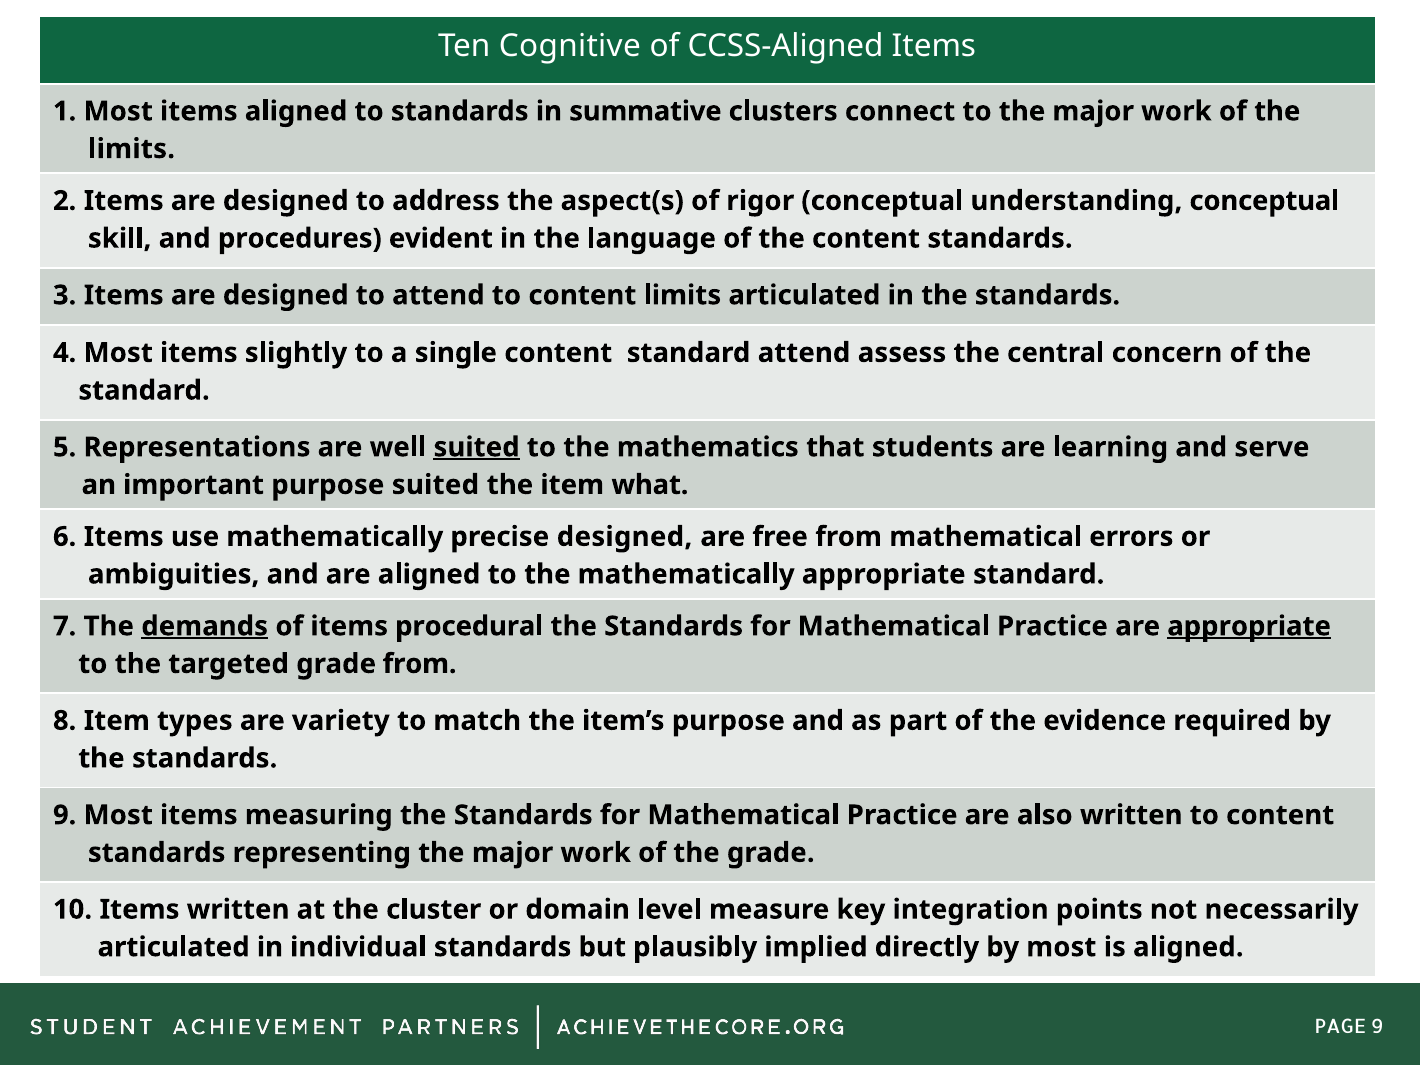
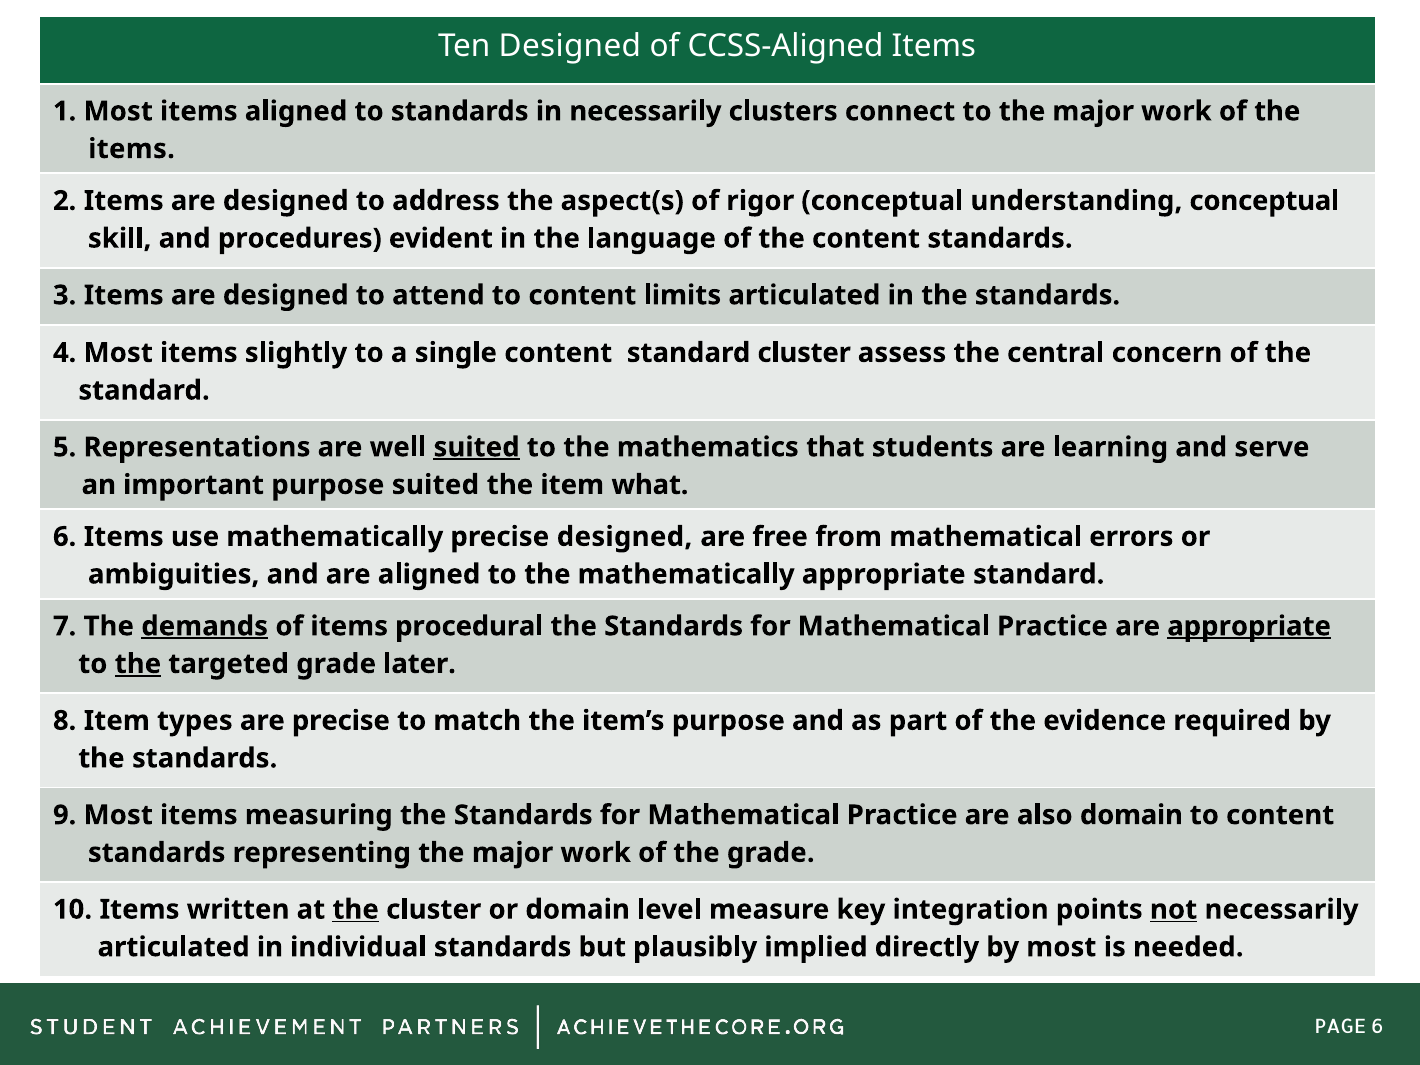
Ten Cognitive: Cognitive -> Designed (570, 46)
in summative: summative -> necessarily (645, 111)
limits: limits -> items (132, 149)
standard attend: attend -> cluster (804, 353)
the underline: none -> present (138, 664)
grade from: from -> later (420, 664)
are variety: variety -> precise (341, 721)
also written: written -> domain (1131, 815)
the underline: none -> present (356, 910)
not underline: none -> present (1174, 910)
is aligned: aligned -> needed (1188, 947)
9: 9 -> 6 (1377, 1027)
